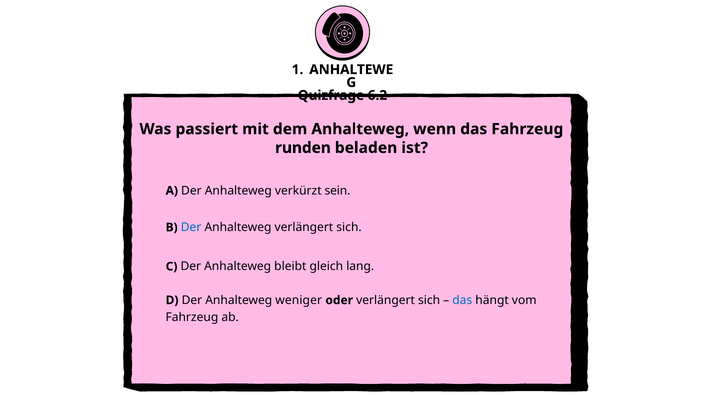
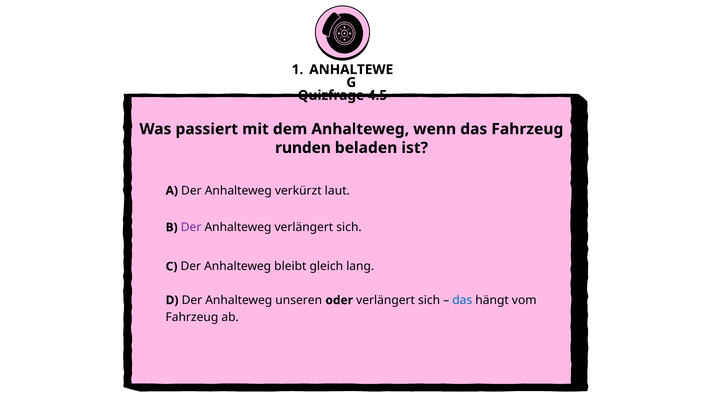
6.2: 6.2 -> 4.5 (377, 95)
sein: sein -> laut (337, 191)
Der colour: blue -> purple (191, 227)
weniger: weniger -> unseren (299, 300)
